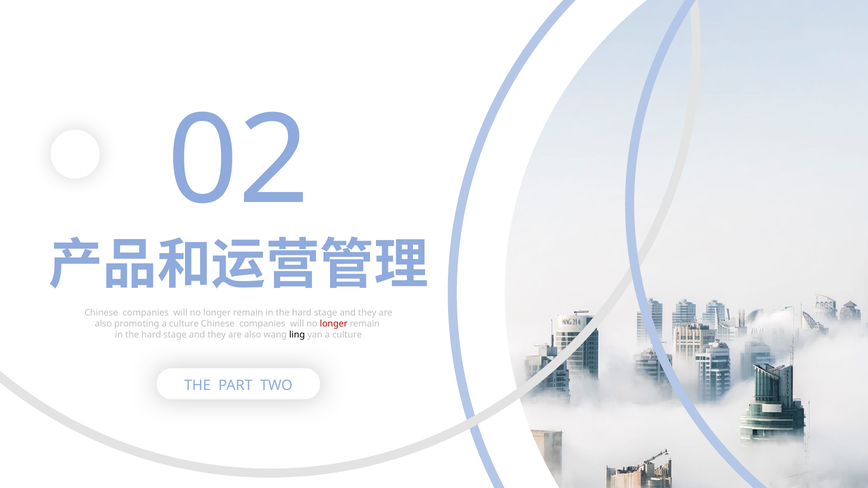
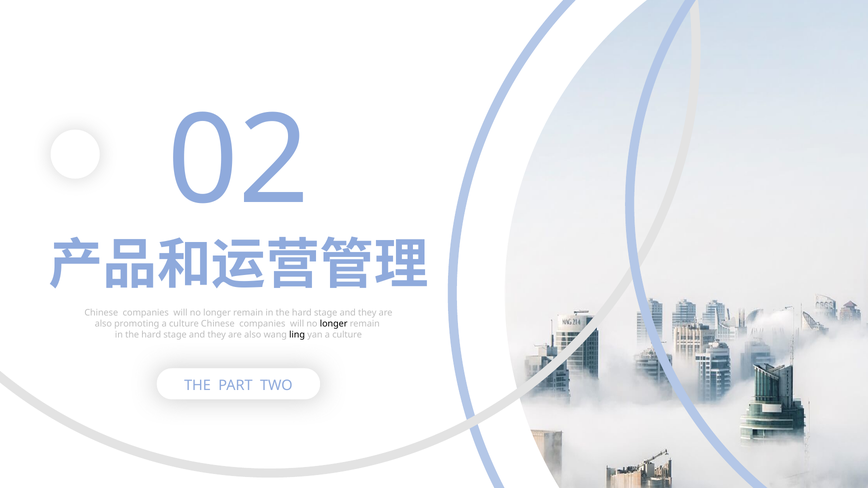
longer colour: red -> black (334, 324)
